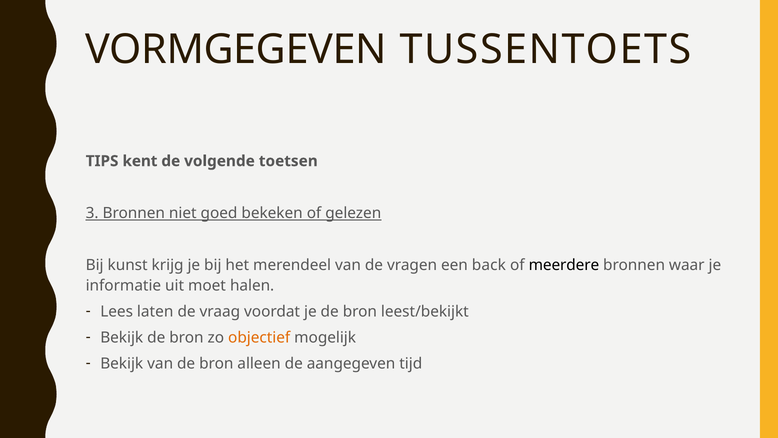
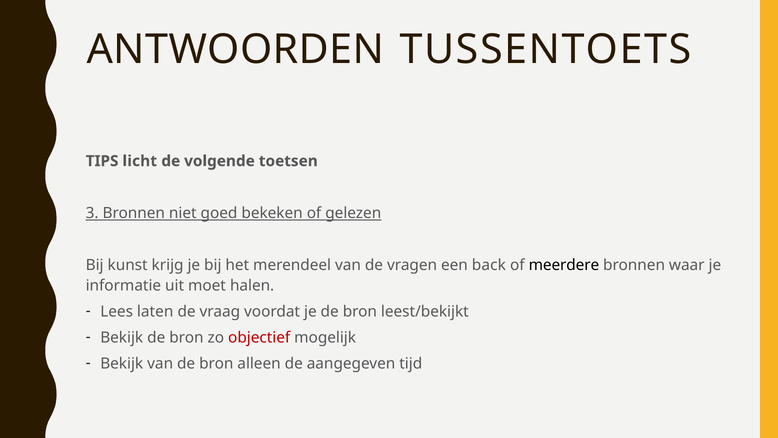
VORMGEGEVEN: VORMGEGEVEN -> ANTWOORDEN (235, 49)
kent: kent -> licht (140, 161)
objectief colour: orange -> red (259, 337)
